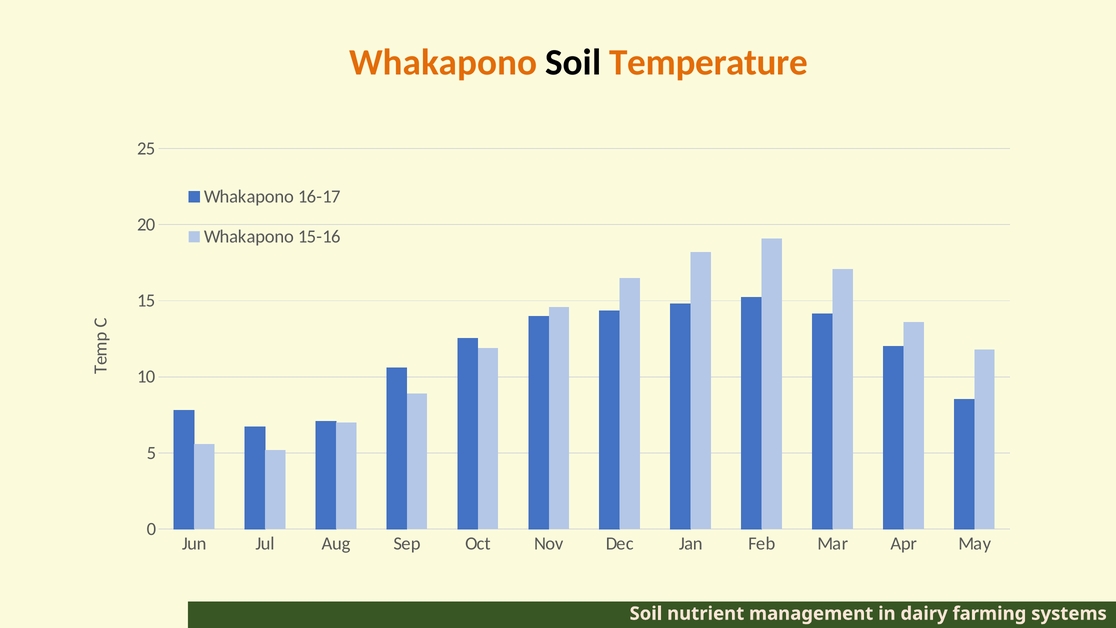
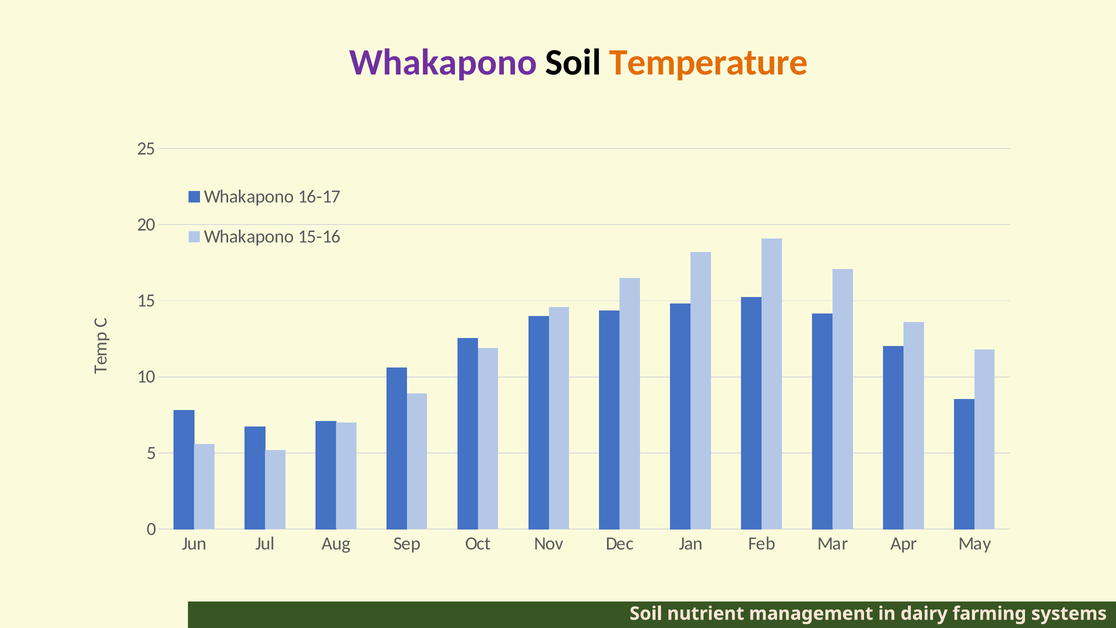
Whakapono colour: orange -> purple (443, 62)
